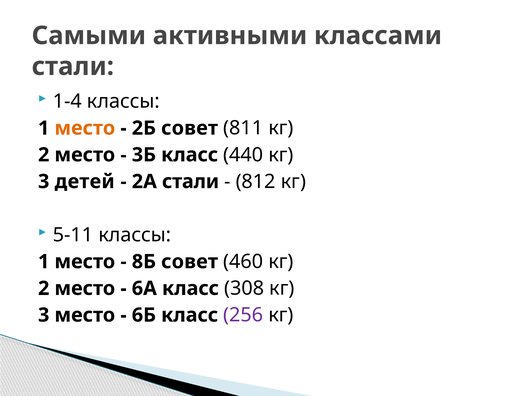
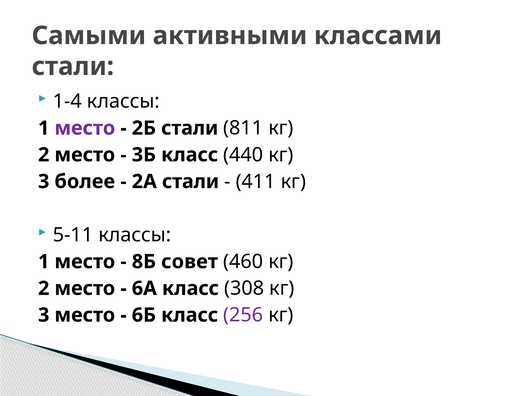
место colour: orange -> purple (85, 128)
2Б совет: совет -> стали (190, 128)
детей: детей -> более (85, 182)
812: 812 -> 411 (256, 182)
